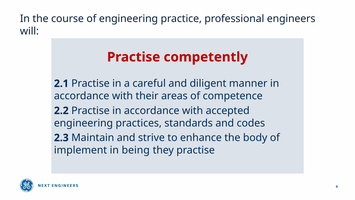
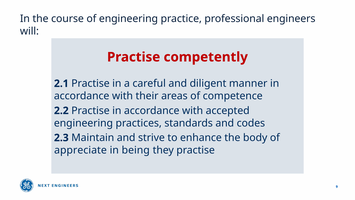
implement: implement -> appreciate (80, 150)
